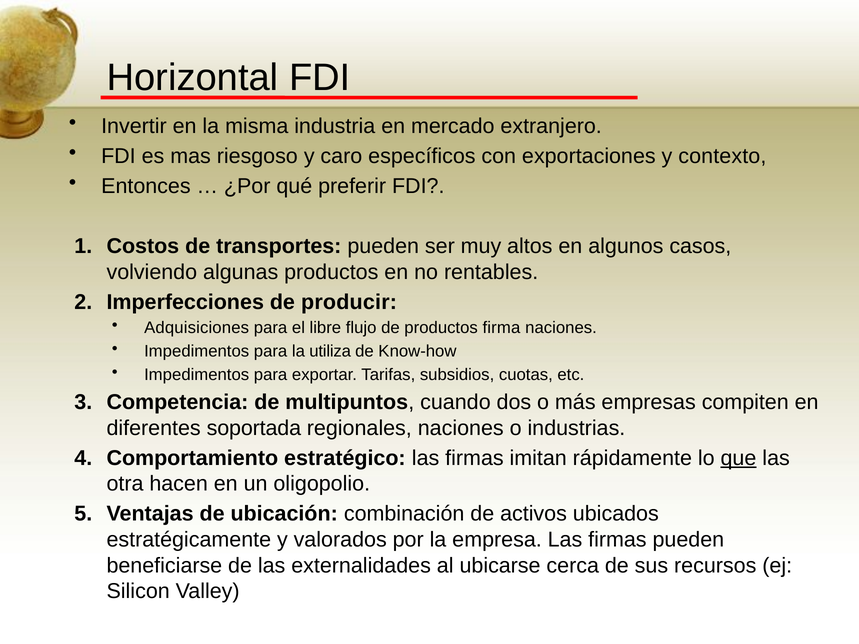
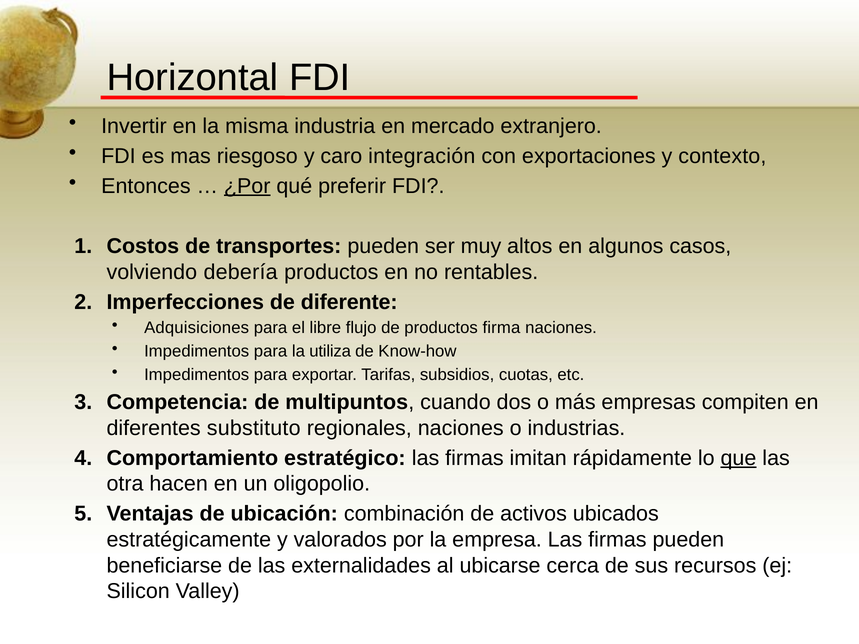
específicos: específicos -> integración (422, 156)
¿Por underline: none -> present (247, 186)
algunas: algunas -> debería (241, 272)
producir: producir -> diferente (349, 302)
soportada: soportada -> substituto (254, 428)
